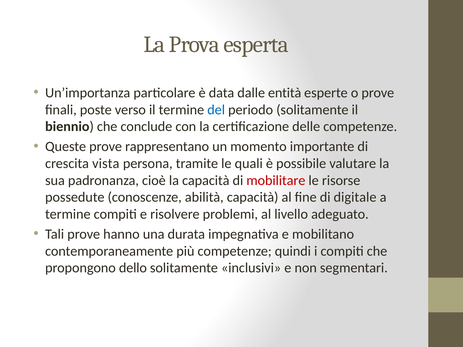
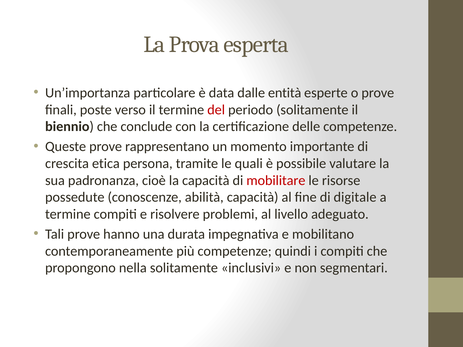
del colour: blue -> red (216, 110)
vista: vista -> etica (106, 164)
dello: dello -> nella (133, 268)
